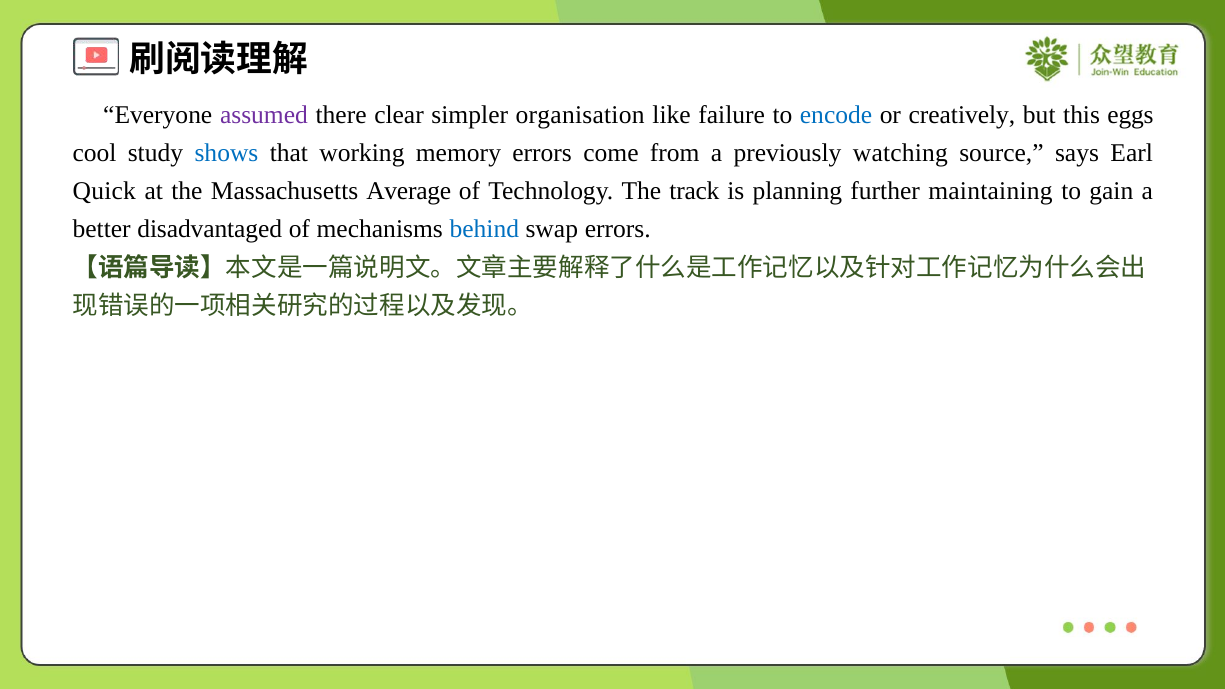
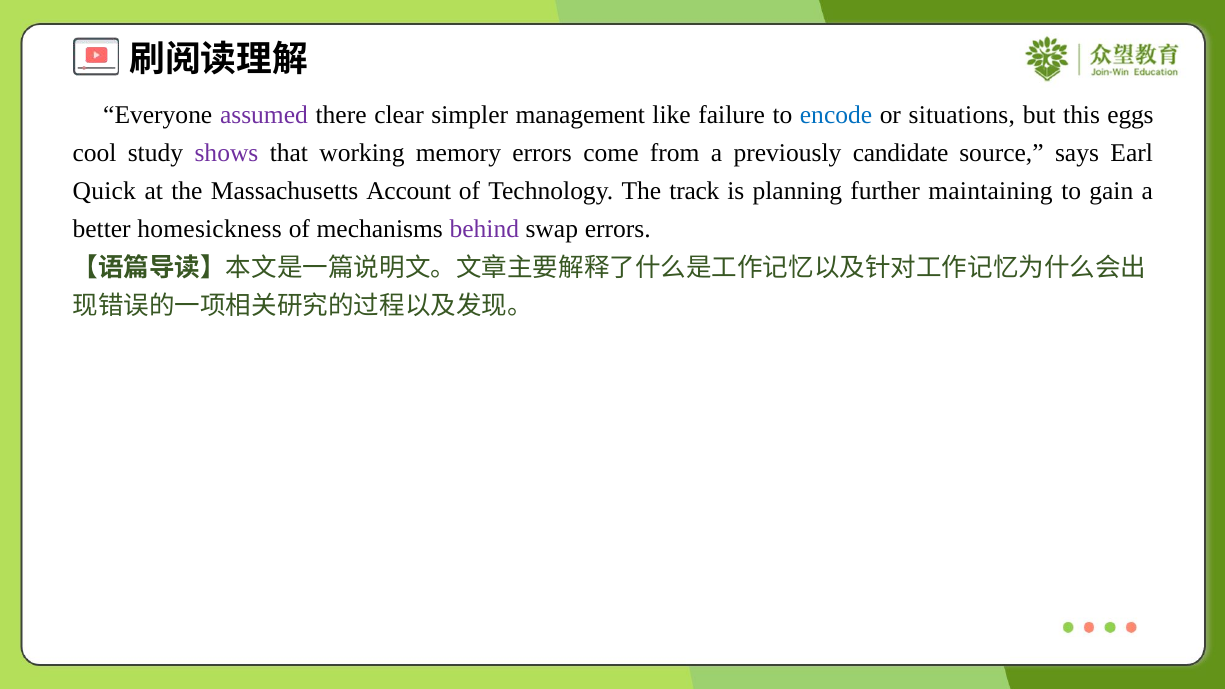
organisation: organisation -> management (580, 115)
creatively: creatively -> situations (962, 115)
shows colour: blue -> purple (226, 153)
watching: watching -> candidate (901, 153)
Average: Average -> Account (409, 191)
disadvantaged: disadvantaged -> homesickness (210, 230)
behind colour: blue -> purple (484, 230)
